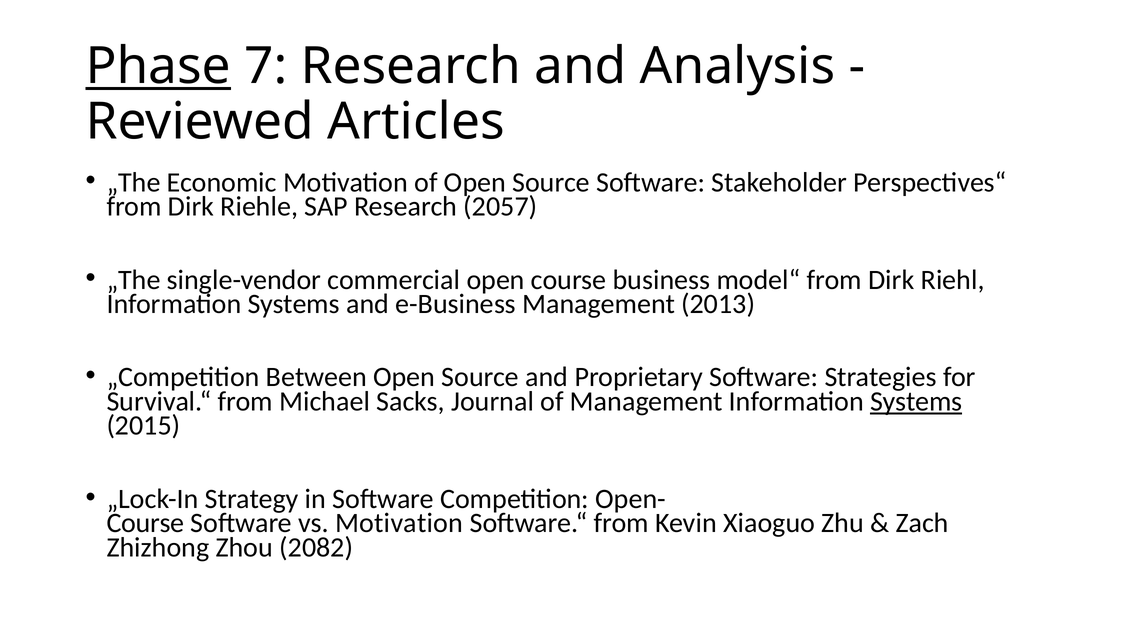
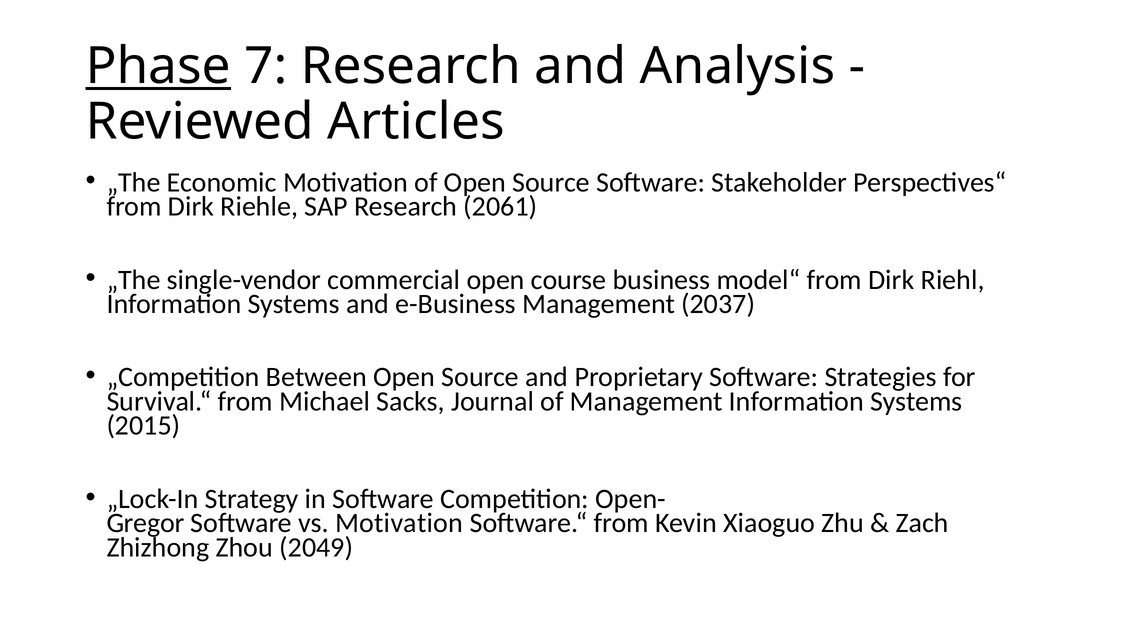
2057: 2057 -> 2061 (500, 207)
2013: 2013 -> 2037 (718, 304)
Systems underline: present -> none (916, 402)
Course: Course -> Gregor (145, 523)
2082: 2082 -> 2049 (316, 547)
